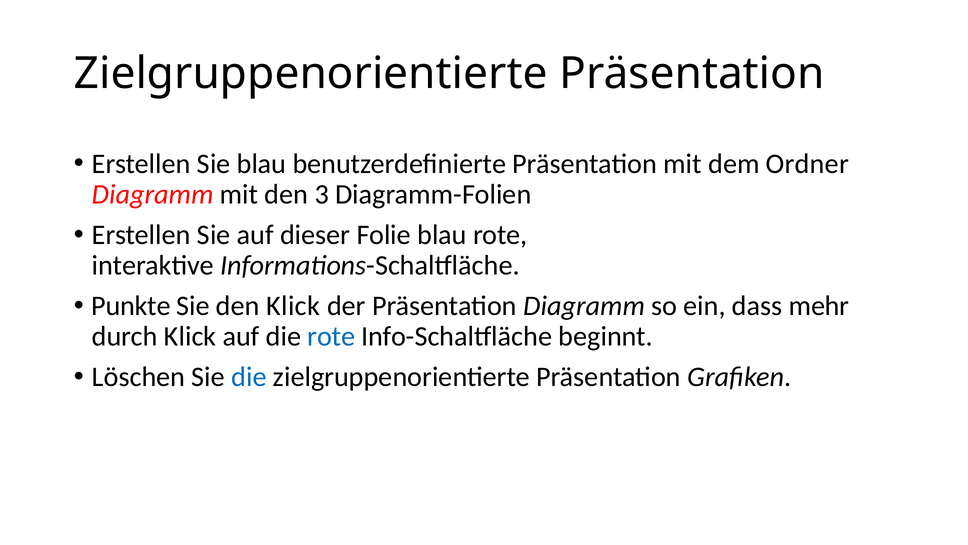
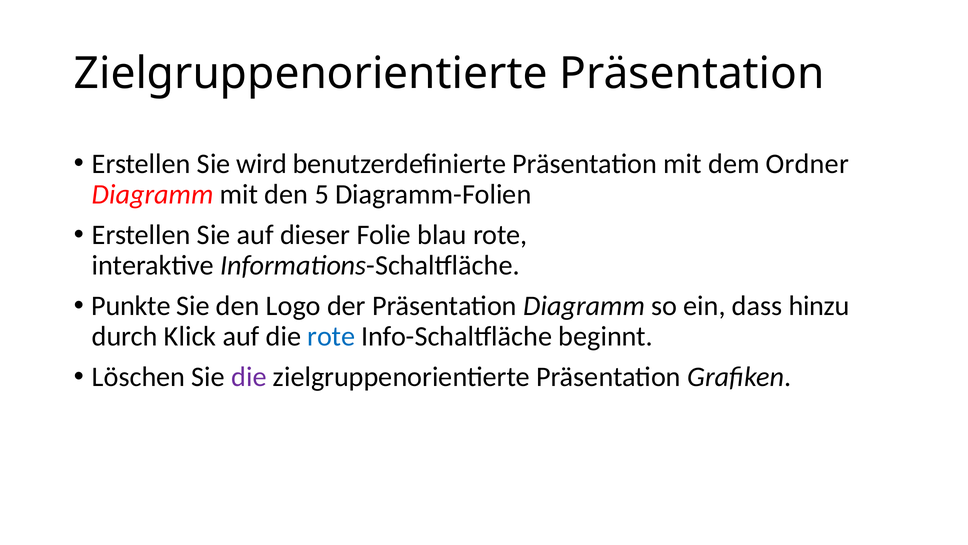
Sie blau: blau -> wird (262, 164)
3: 3 -> 5 (322, 194)
den Klick: Klick -> Logo (293, 306)
mehr: mehr -> hinzu (819, 306)
die colour: blue -> purple (249, 377)
